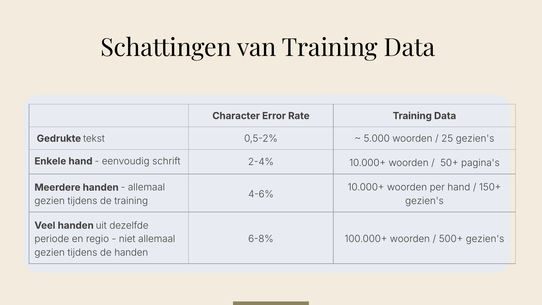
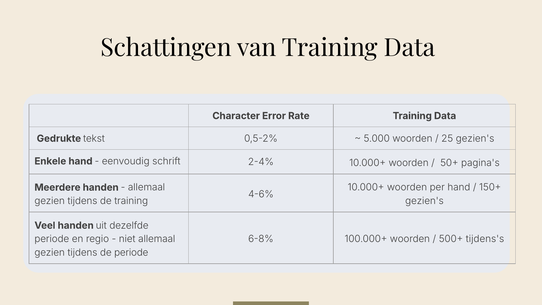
500+ gezien's: gezien's -> tijdens's (485, 239)
de handen: handen -> periode (131, 253)
